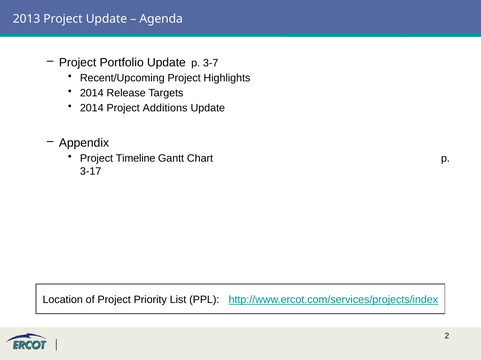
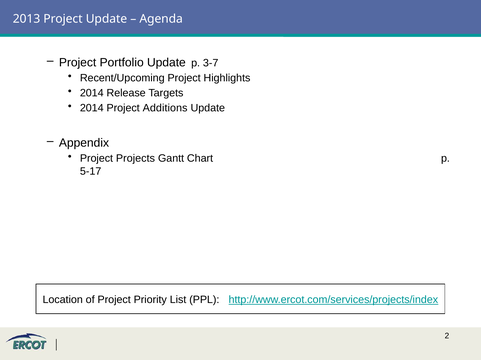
Timeline: Timeline -> Projects (135, 159)
3-17: 3-17 -> 5-17 (91, 172)
